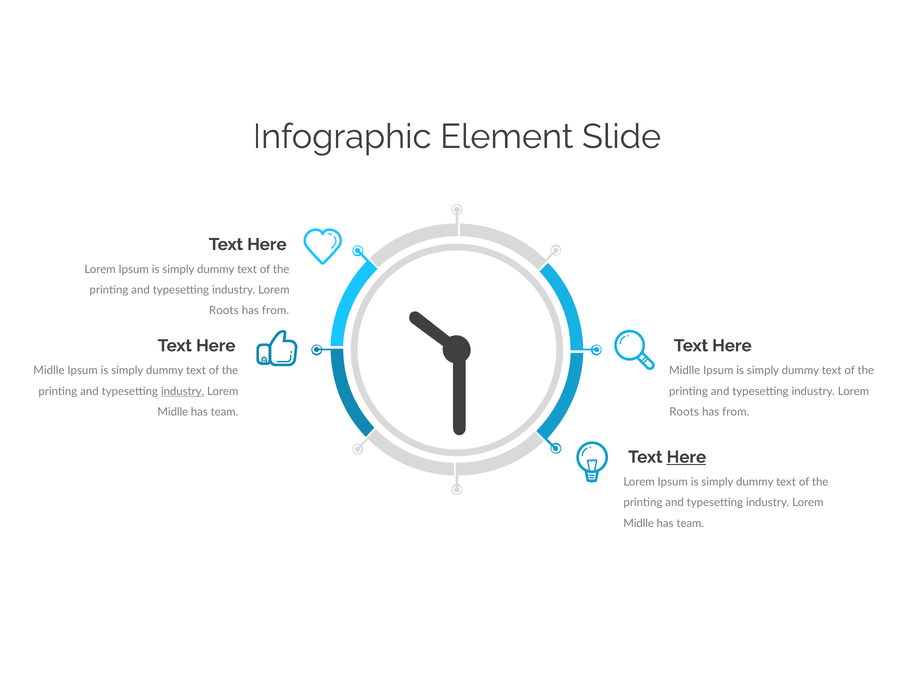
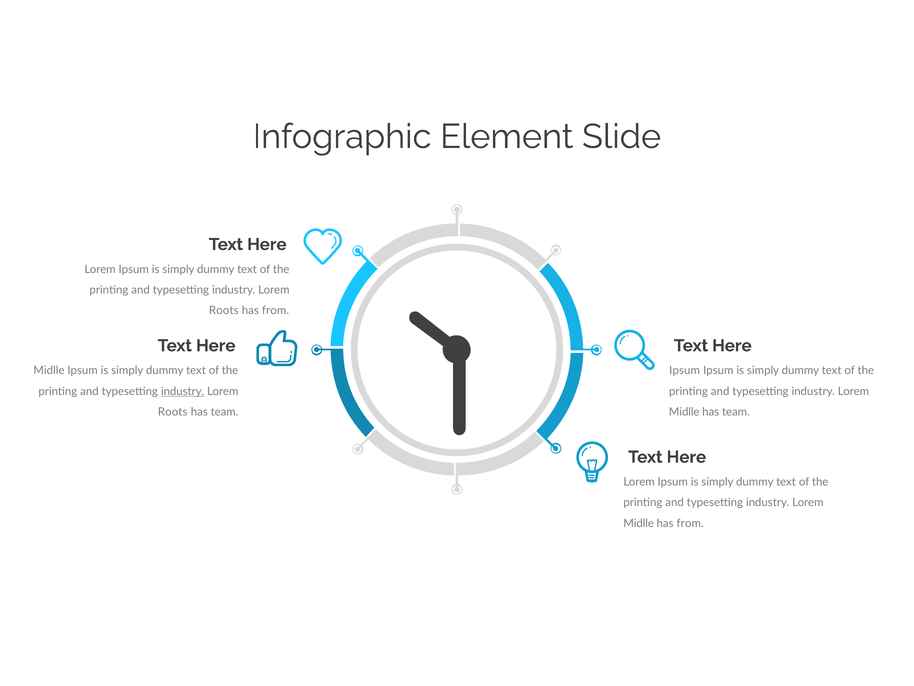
Midlle: Midlle -> Ipsum (685, 370)
Midlle: Midlle -> Roots (173, 412)
Roots: Roots -> Midlle (684, 412)
from: from -> team (736, 412)
Here underline: present -> none (686, 457)
team: team -> from (690, 523)
